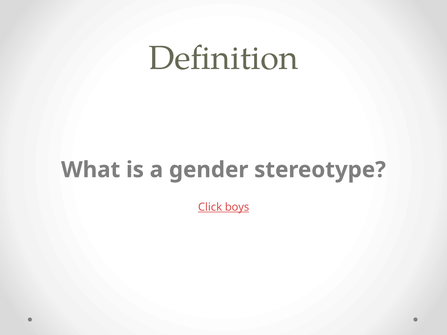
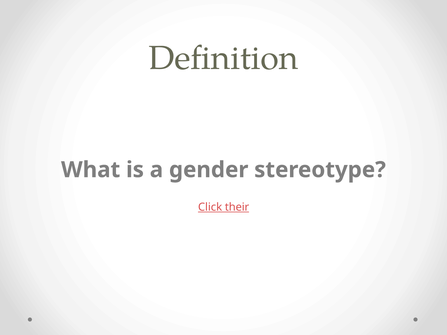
boys: boys -> their (237, 207)
